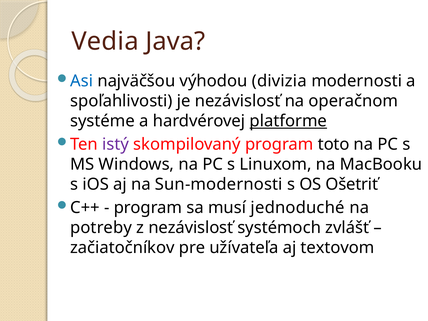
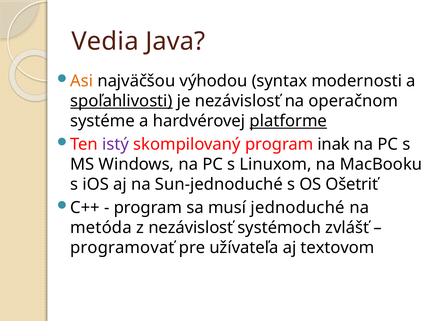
Asi colour: blue -> orange (82, 81)
divizia: divizia -> syntax (279, 81)
spoľahlivosti underline: none -> present (121, 101)
toto: toto -> inak (334, 144)
Sun-modernosti: Sun-modernosti -> Sun-jednoduché (219, 184)
potreby: potreby -> metóda (101, 228)
začiatočníkov: začiatočníkov -> programovať (122, 248)
